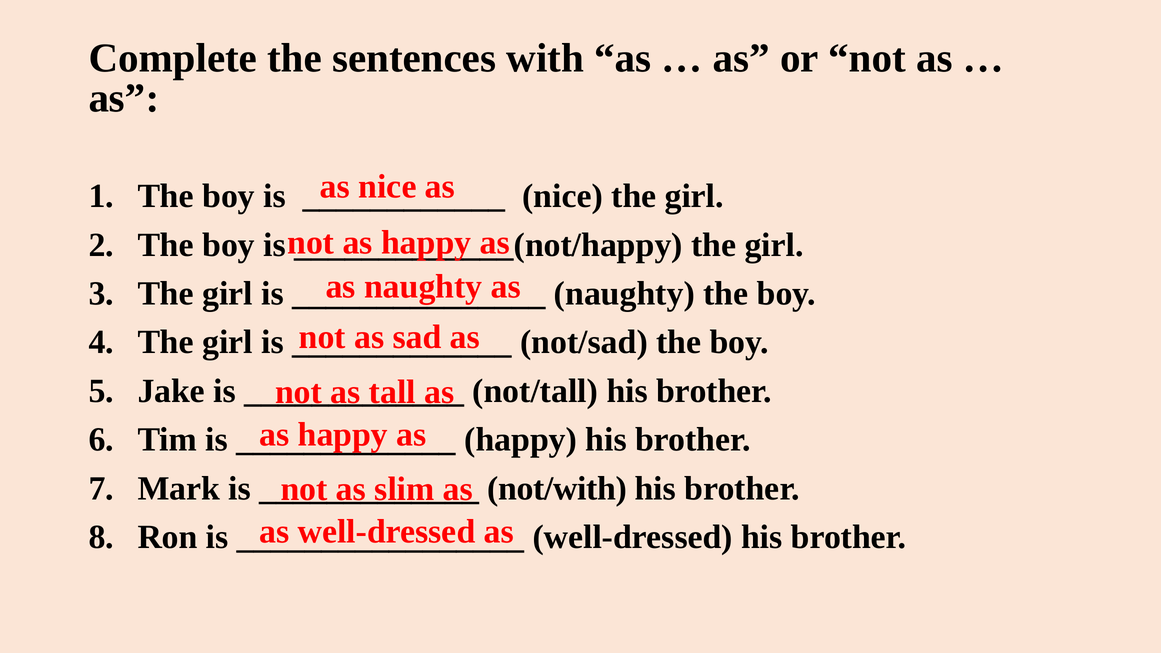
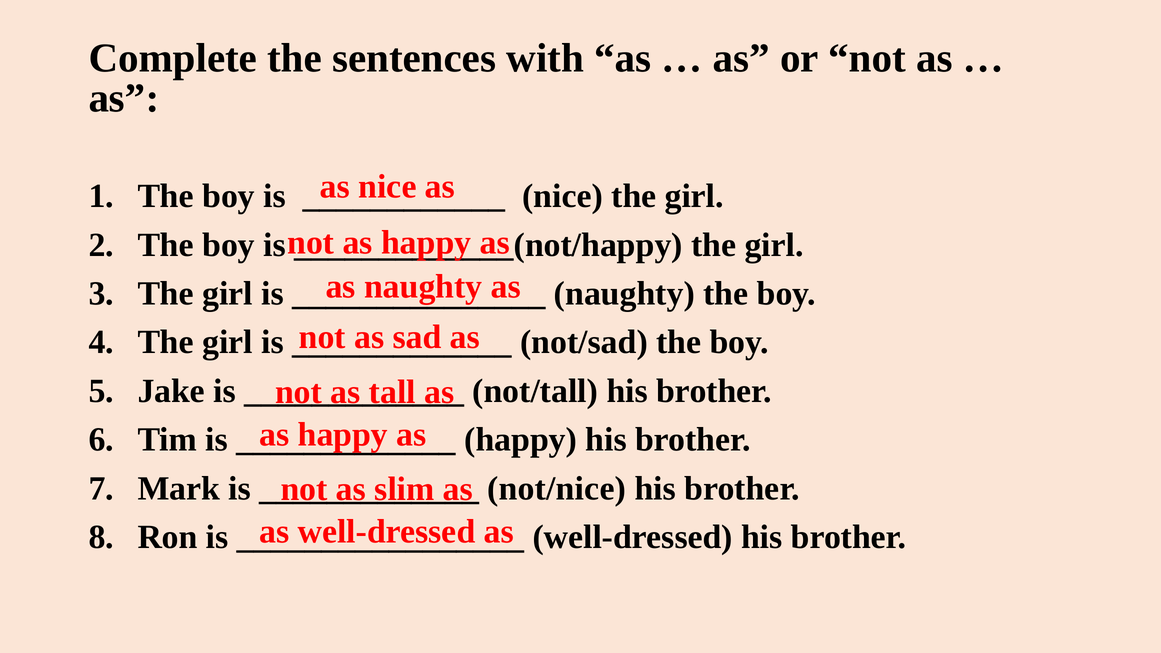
not/with: not/with -> not/nice (557, 488)
